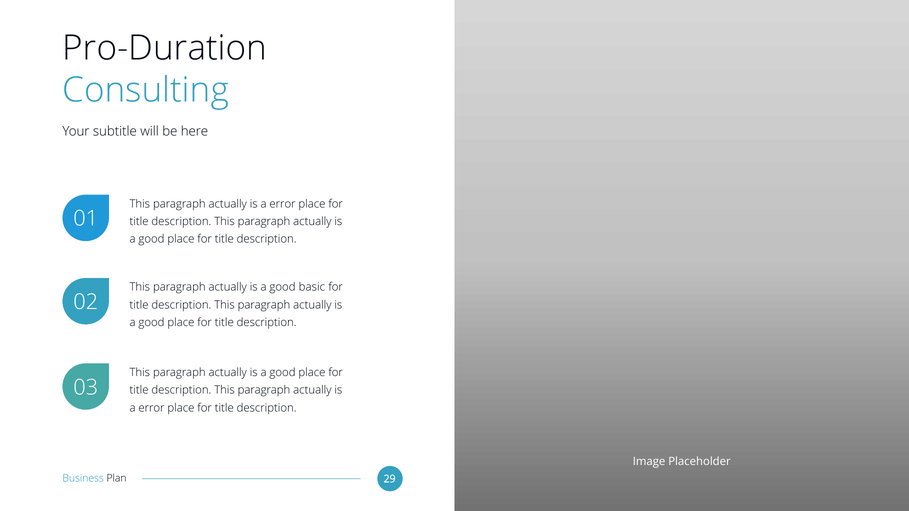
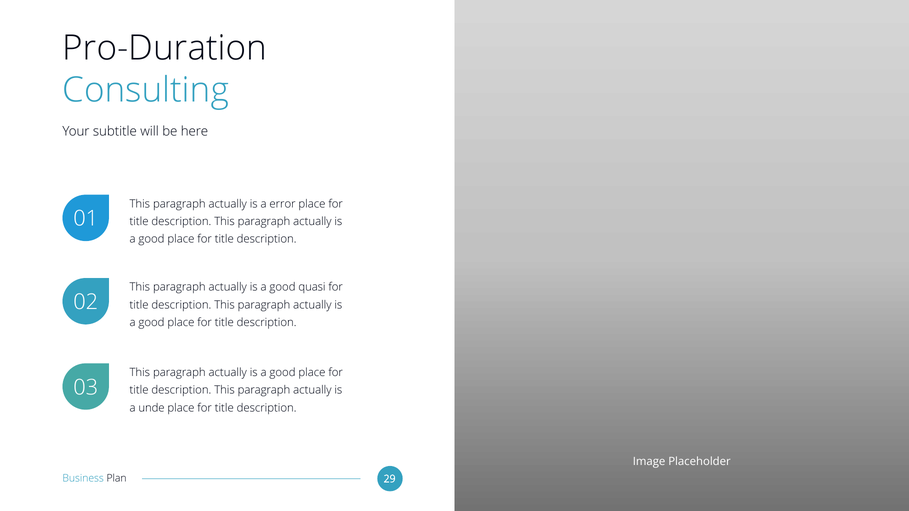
basic: basic -> quasi (312, 287)
error: error -> unde (152, 408)
